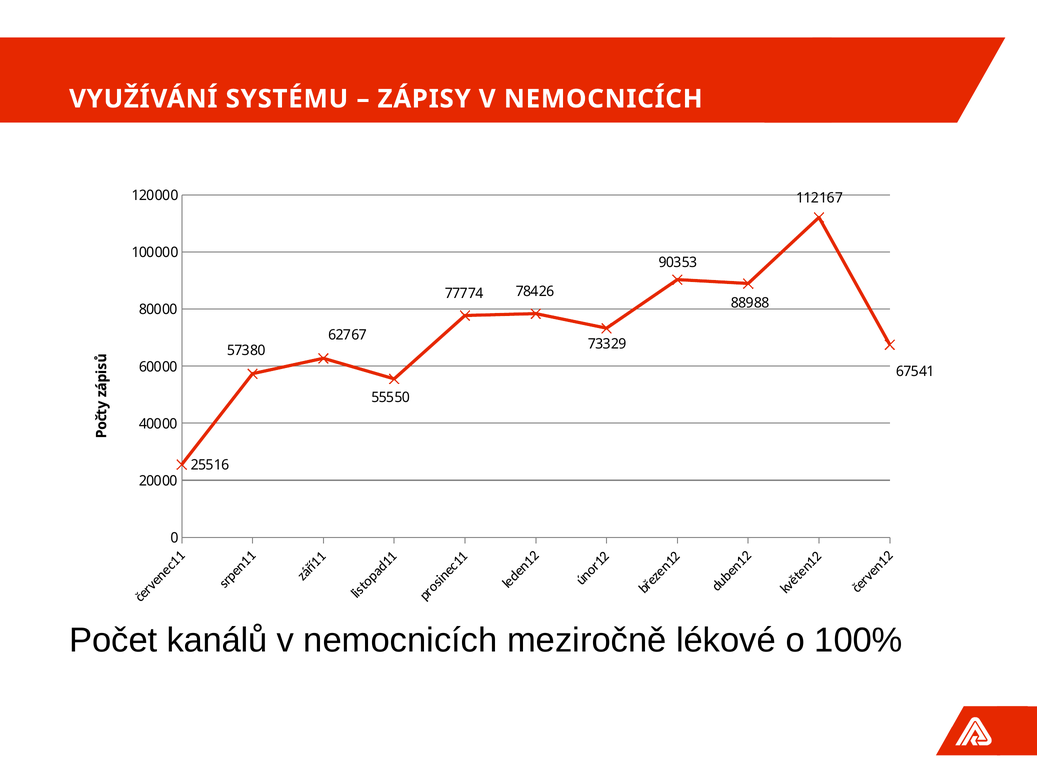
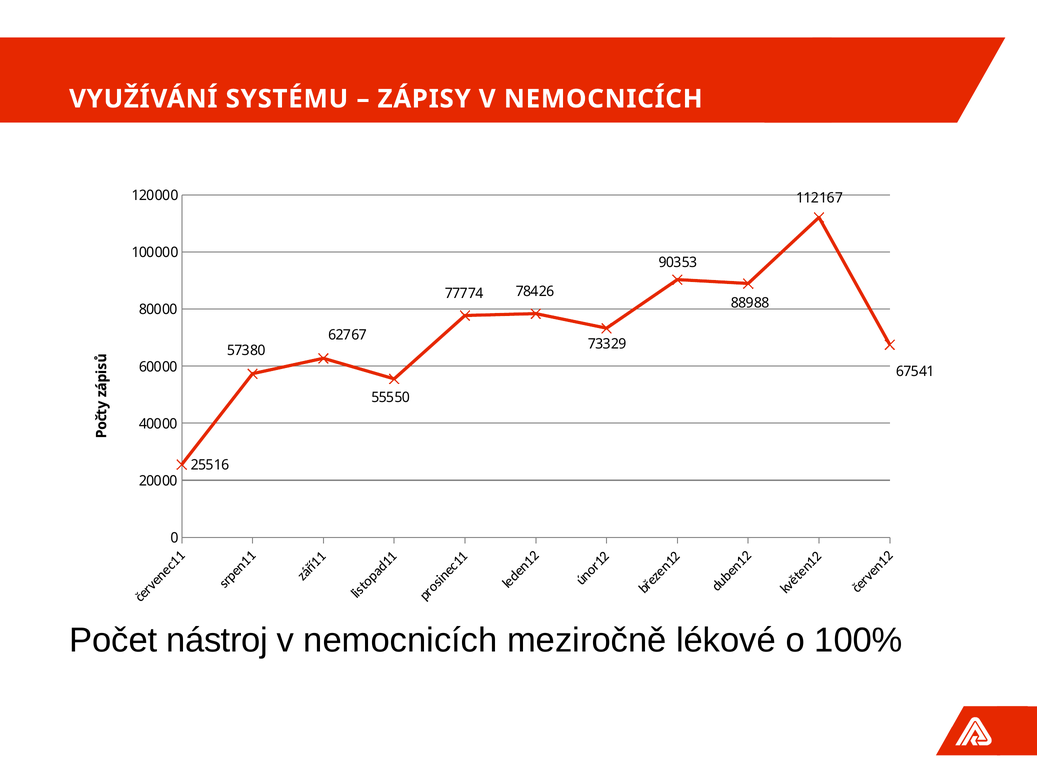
kanálů: kanálů -> nástroj (217, 640)
